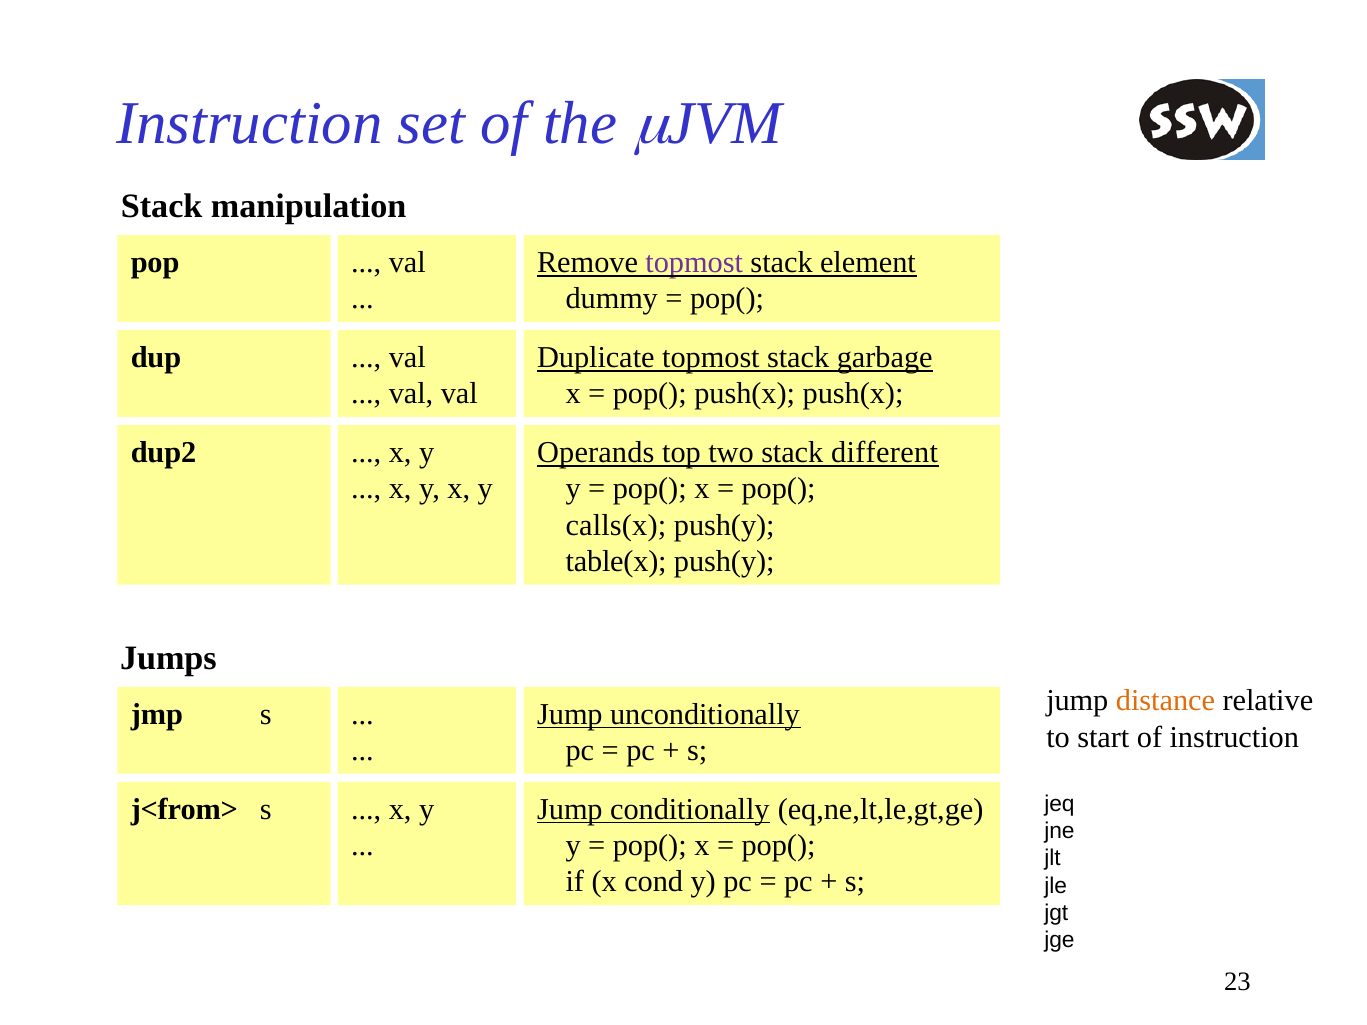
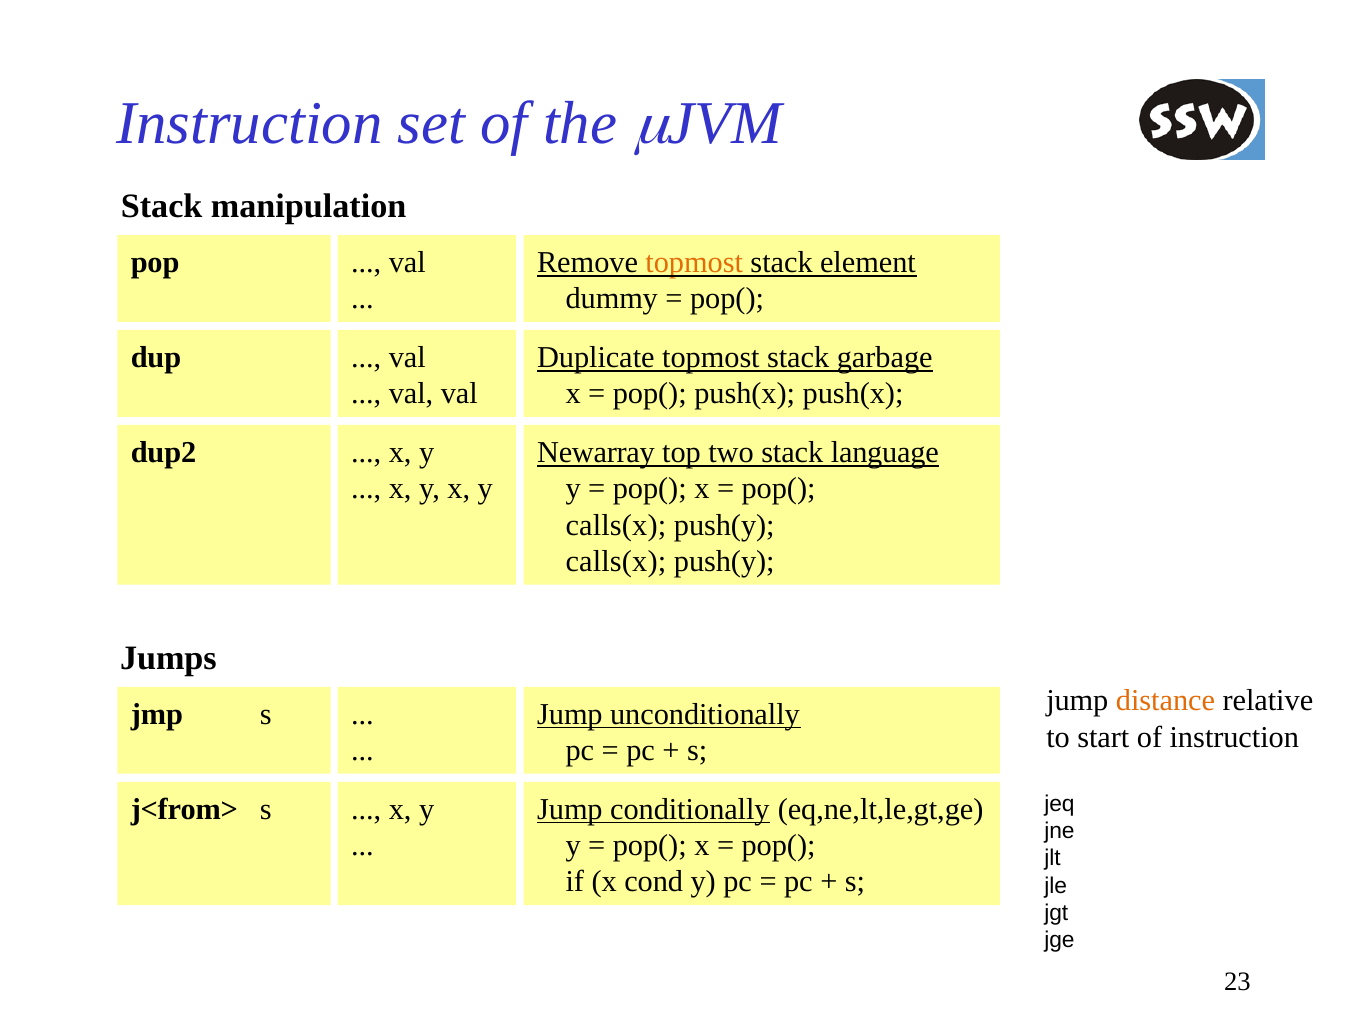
topmost colour: purple -> orange (694, 262)
Operands: Operands -> Newarray (596, 452)
different: different -> language (885, 452)
table(x: table(x -> calls(x (616, 562)
